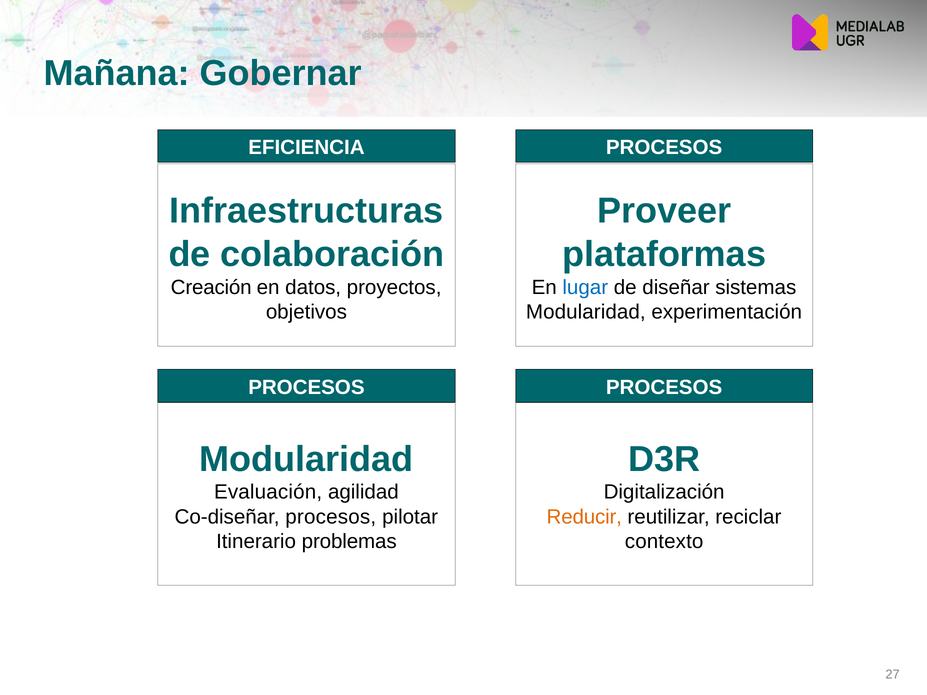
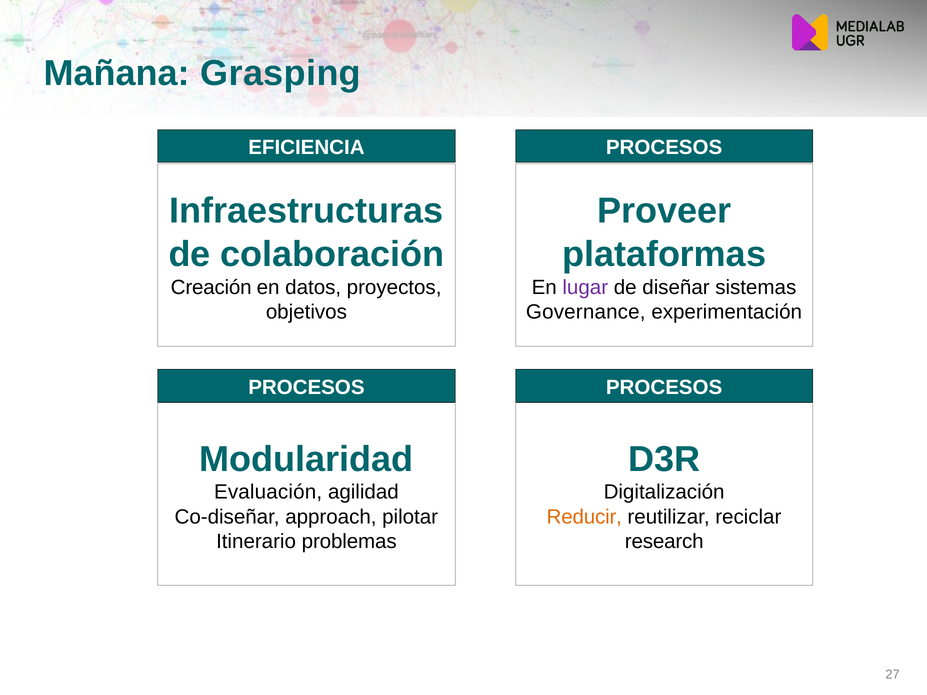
Gobernar: Gobernar -> Grasping (281, 73)
lugar colour: blue -> purple (585, 287)
Modularidad: Modularidad -> Governance (586, 312)
Co-diseñar procesos: procesos -> approach (331, 517)
contexto: contexto -> research (664, 542)
